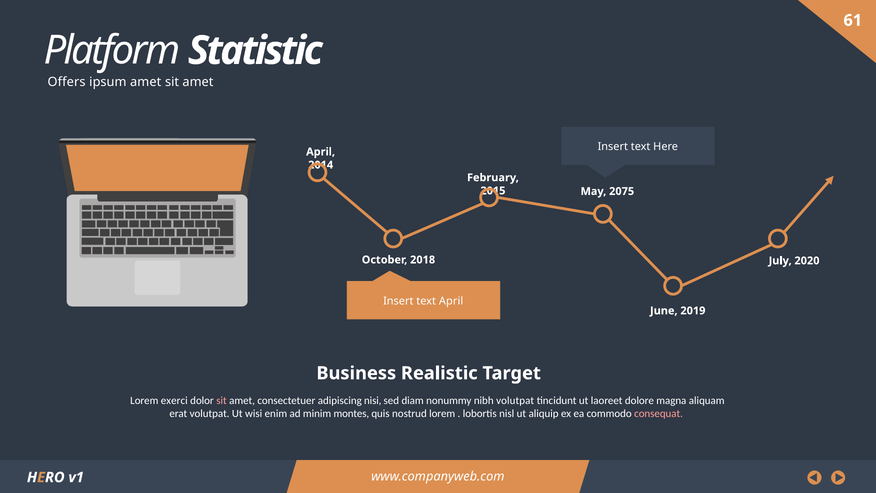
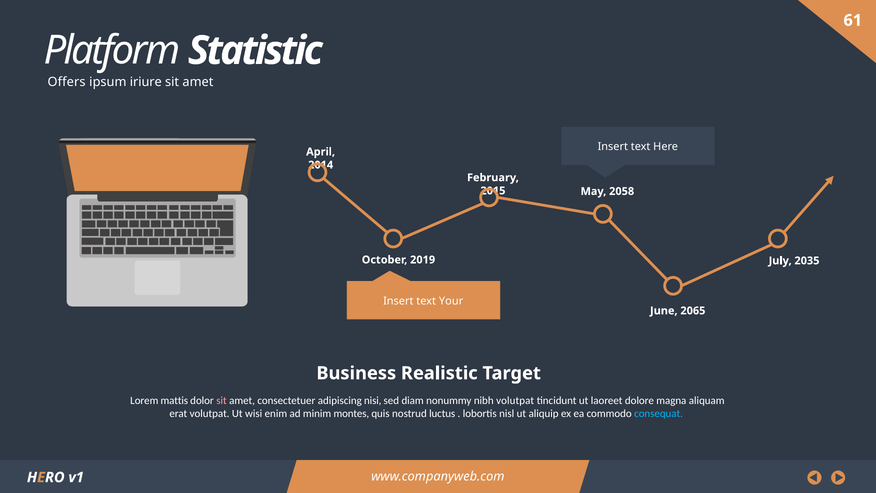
ipsum amet: amet -> iriure (146, 82)
2075: 2075 -> 2058 (622, 191)
2018: 2018 -> 2019 (423, 260)
2020: 2020 -> 2035 (807, 261)
text April: April -> Your (451, 301)
2019: 2019 -> 2065 (693, 311)
exerci: exerci -> mattis (174, 400)
nostrud lorem: lorem -> luctus (442, 413)
consequat colour: pink -> light blue (659, 413)
